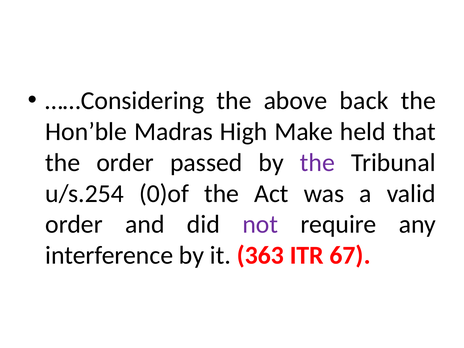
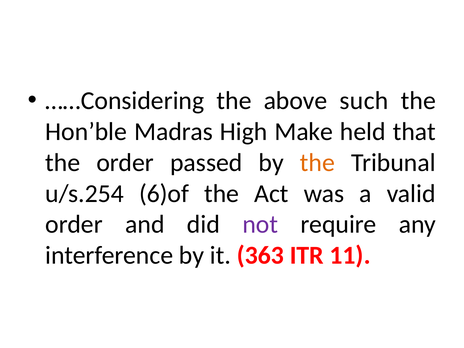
back: back -> such (364, 101)
the colour: purple -> orange (317, 163)
0)of: 0)of -> 6)of (164, 193)
67: 67 -> 11 (350, 255)
